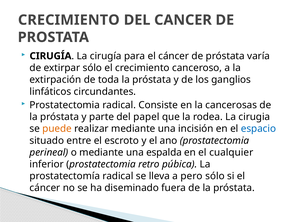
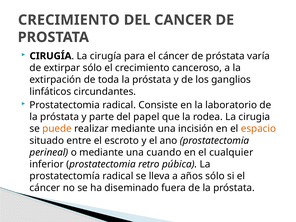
cancerosas: cancerosas -> laboratorio (231, 105)
espacio colour: blue -> orange (258, 129)
espalda: espalda -> cuando (164, 152)
pero: pero -> años (192, 176)
